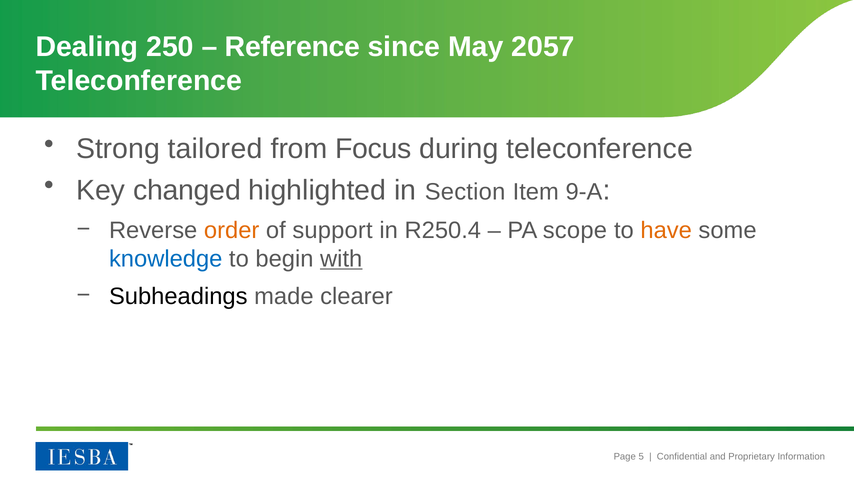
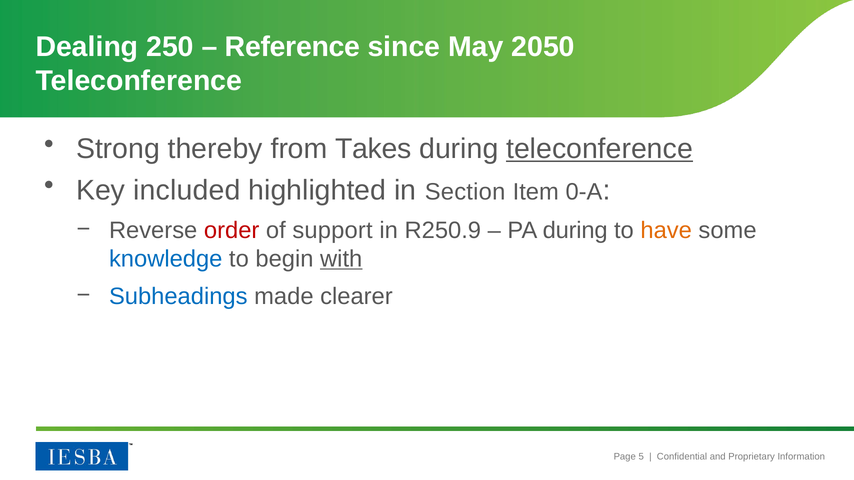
2057: 2057 -> 2050 (543, 47)
tailored: tailored -> thereby (215, 149)
Focus: Focus -> Takes (374, 149)
teleconference underline: none -> present (600, 149)
changed: changed -> included (187, 190)
9-A: 9-A -> 0-A (584, 192)
order colour: orange -> red (232, 231)
R250.4: R250.4 -> R250.9 (443, 231)
PA scope: scope -> during (575, 231)
Subheadings colour: black -> blue (178, 297)
